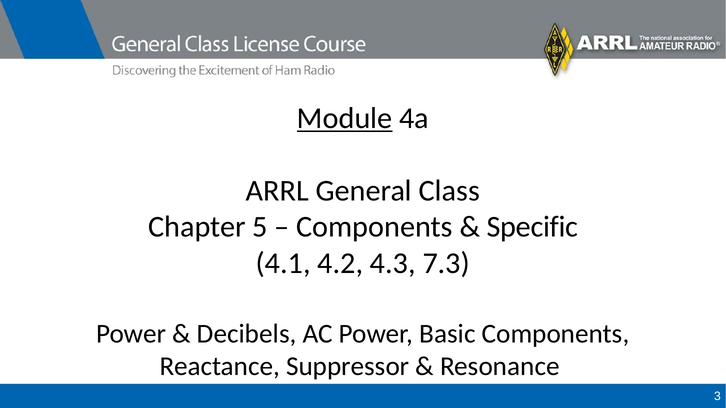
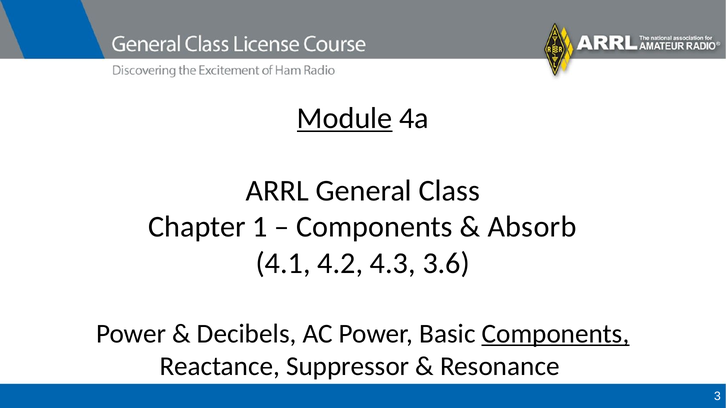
5: 5 -> 1 (260, 227)
Specific: Specific -> Absorb (532, 227)
7.3: 7.3 -> 3.6 (446, 263)
Components underline: none -> present (556, 334)
